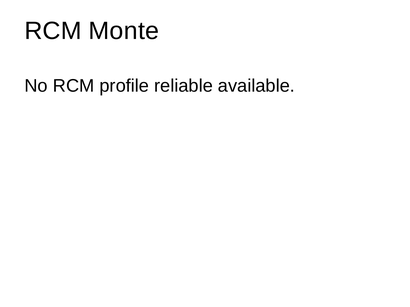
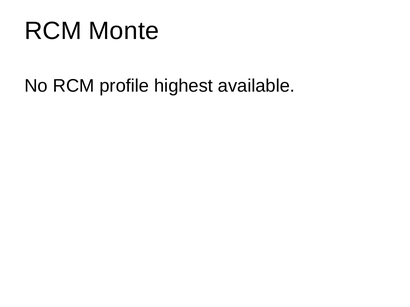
reliable: reliable -> highest (184, 86)
